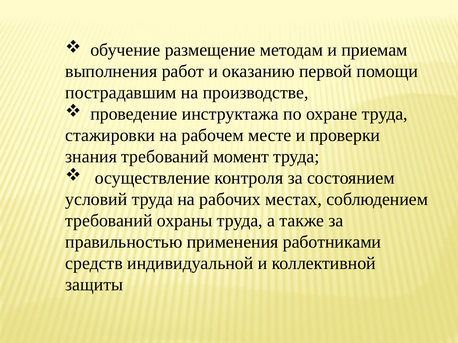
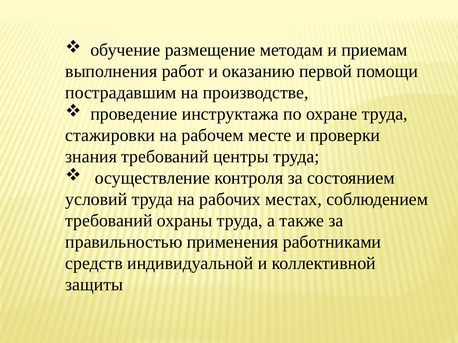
момент: момент -> центры (241, 157)
